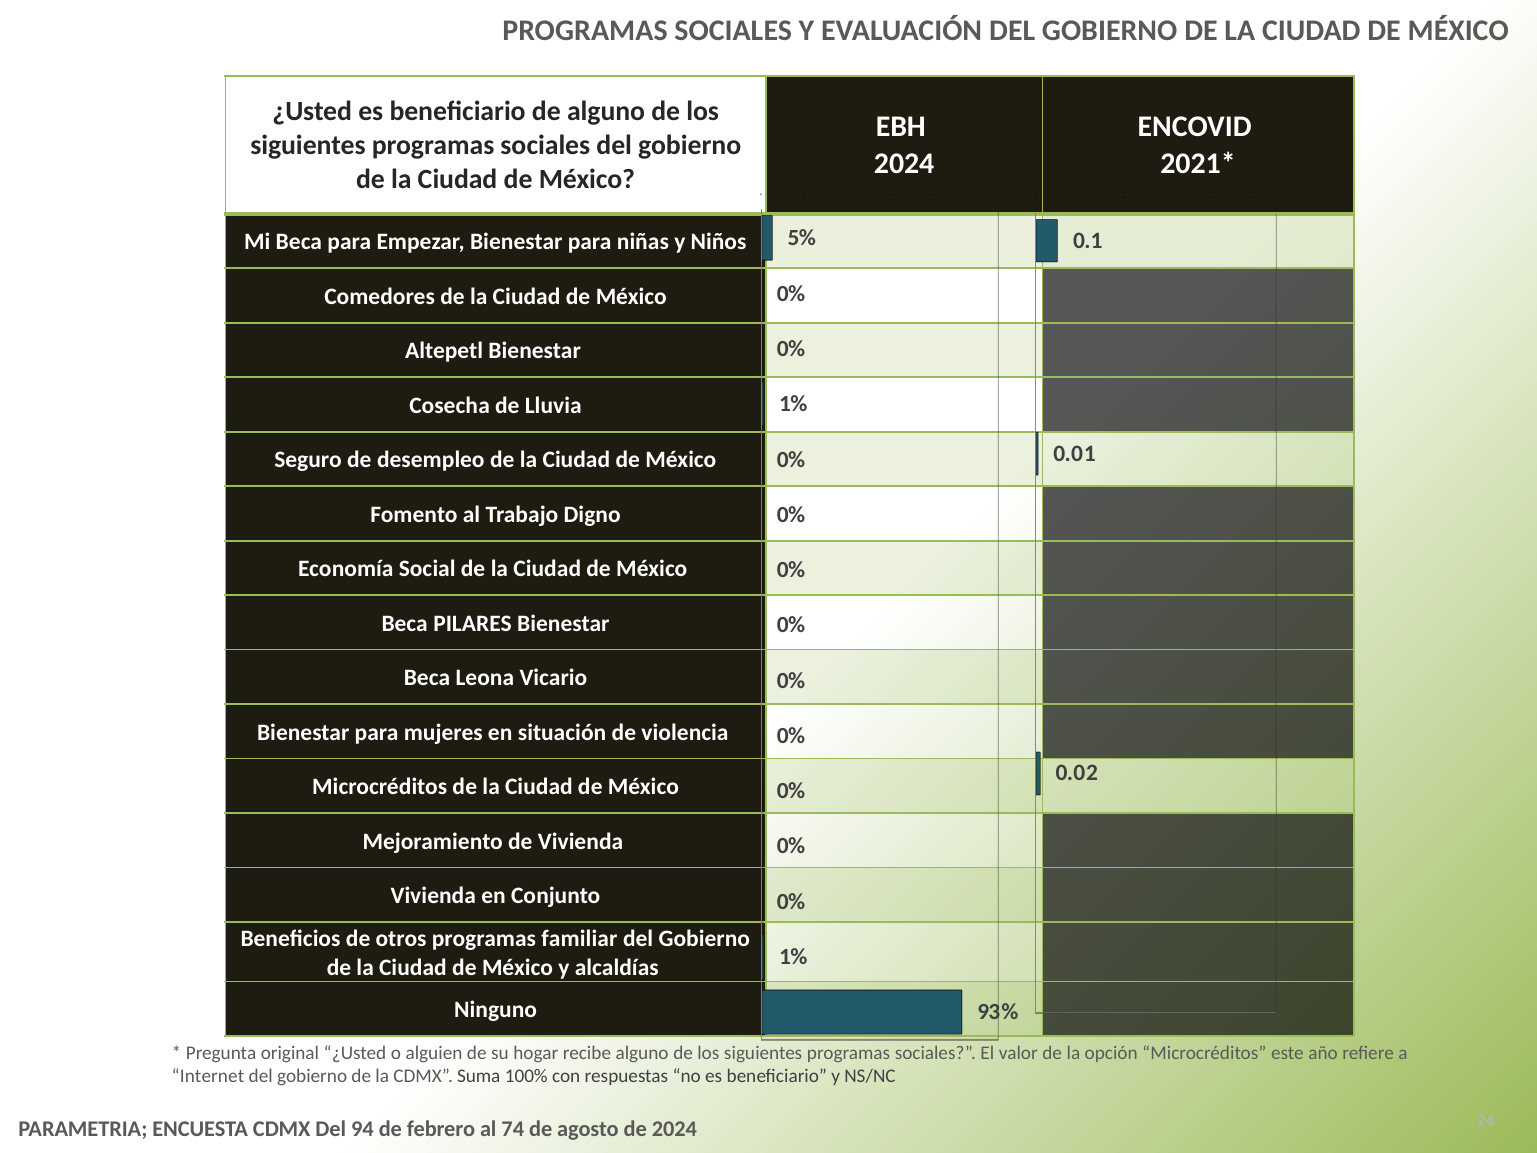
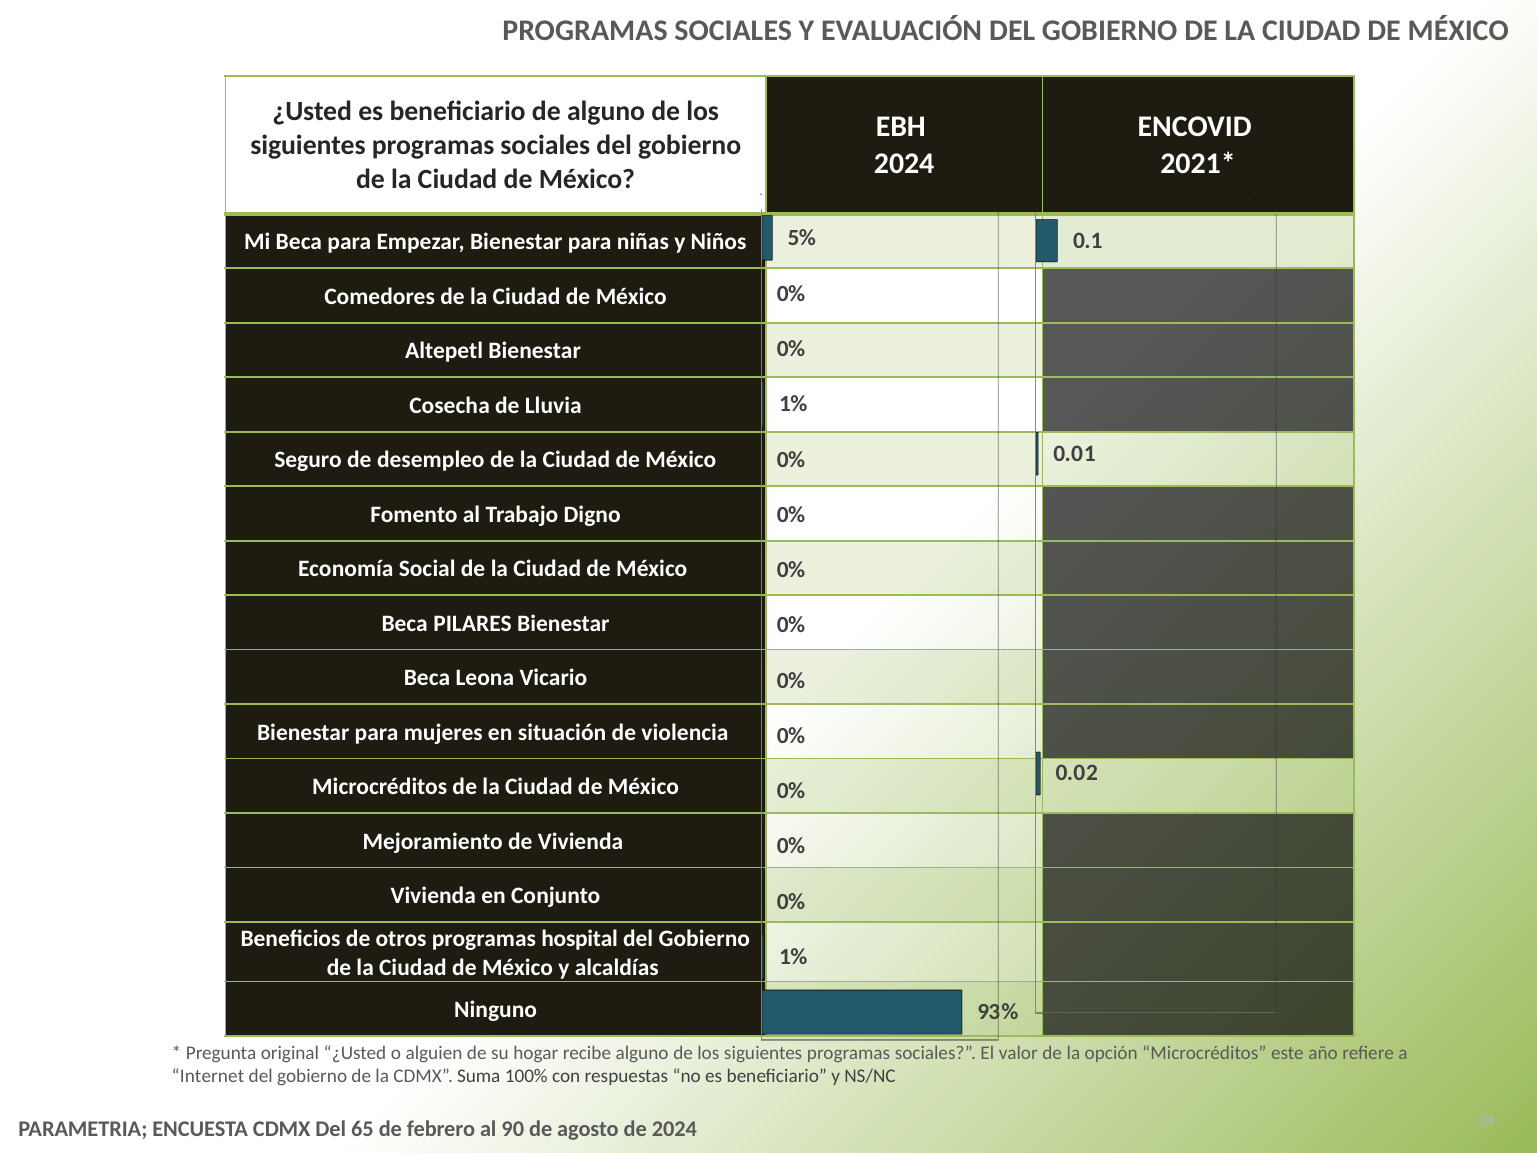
familiar: familiar -> hospital (580, 938)
94: 94 -> 65 (362, 1129)
74: 74 -> 90 (513, 1129)
